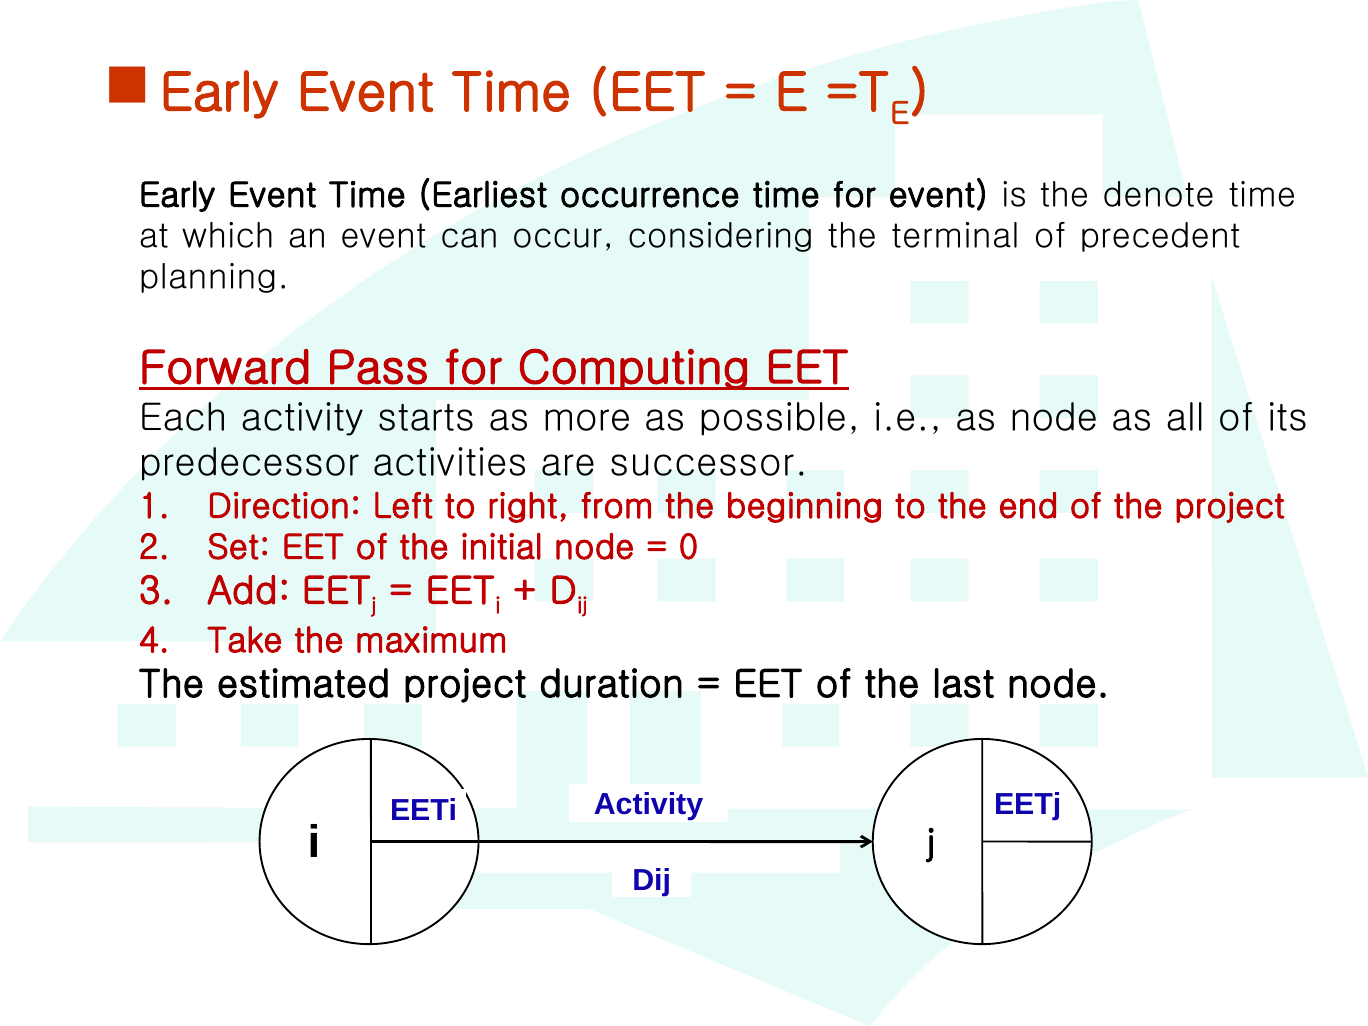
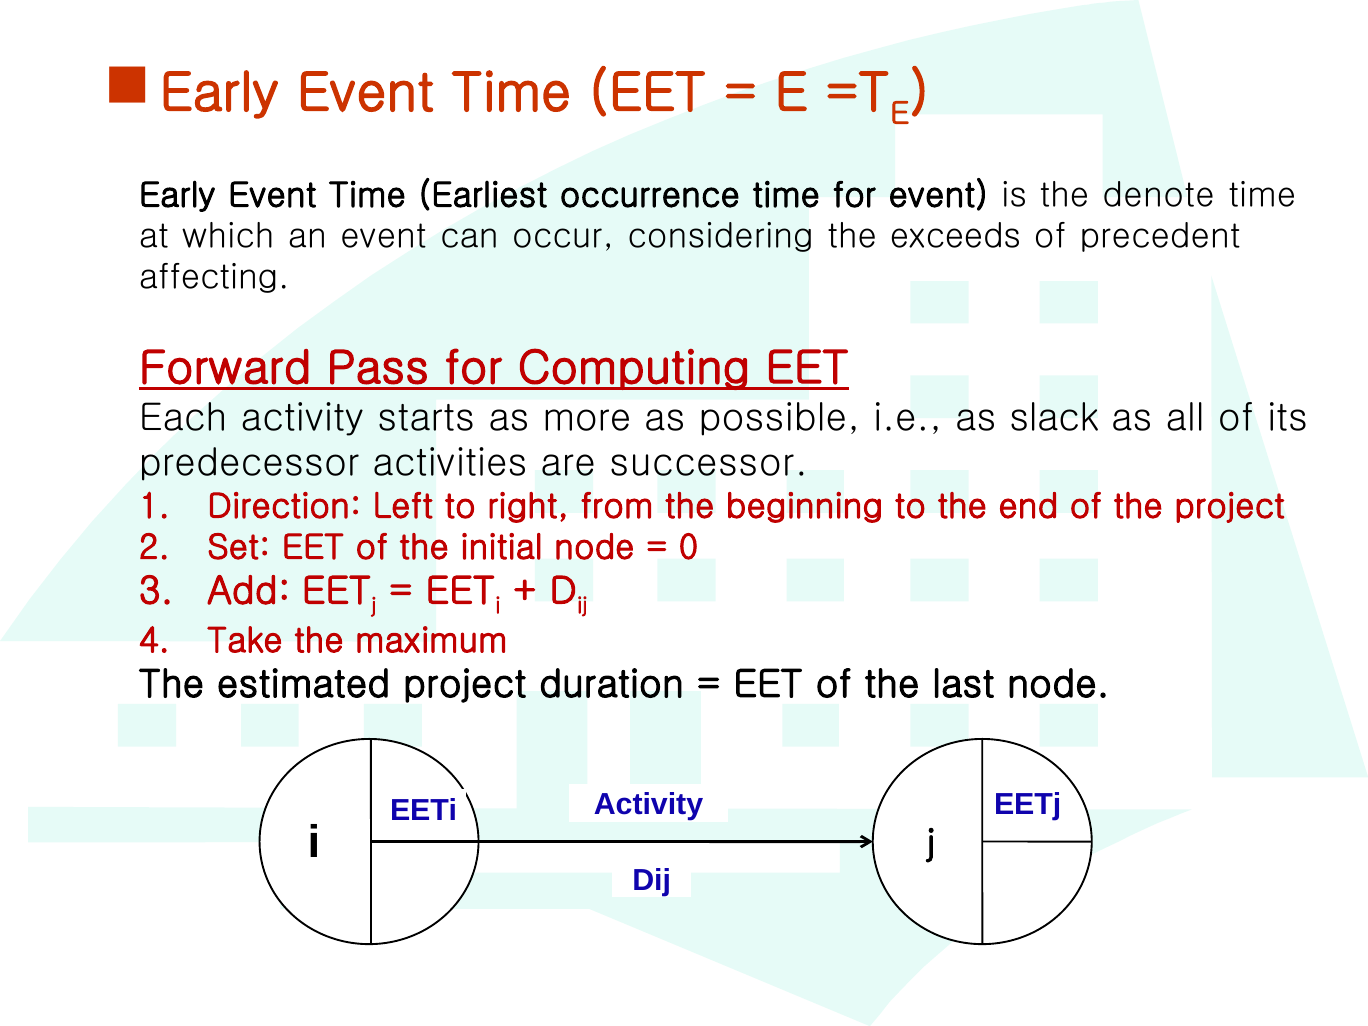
terminal: terminal -> exceeds (956, 236)
planning: planning -> affecting (214, 277)
as node: node -> slack (1054, 418)
